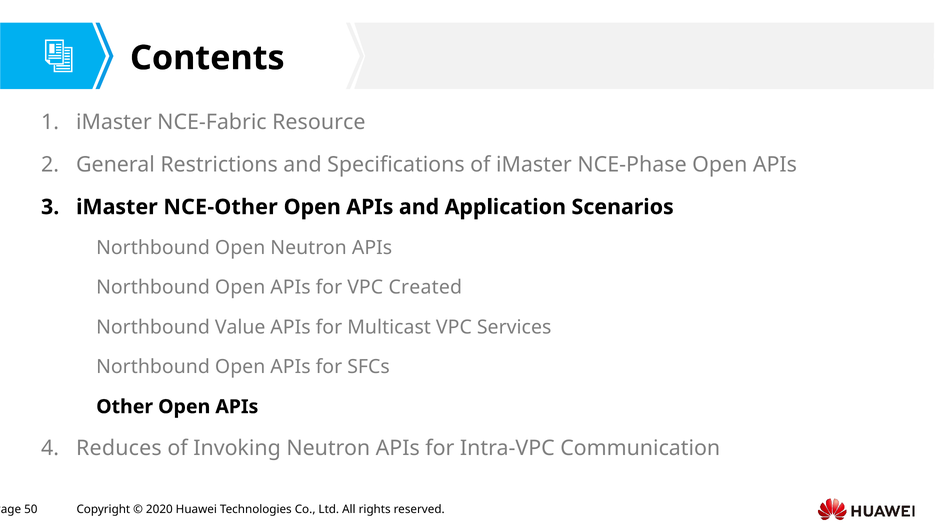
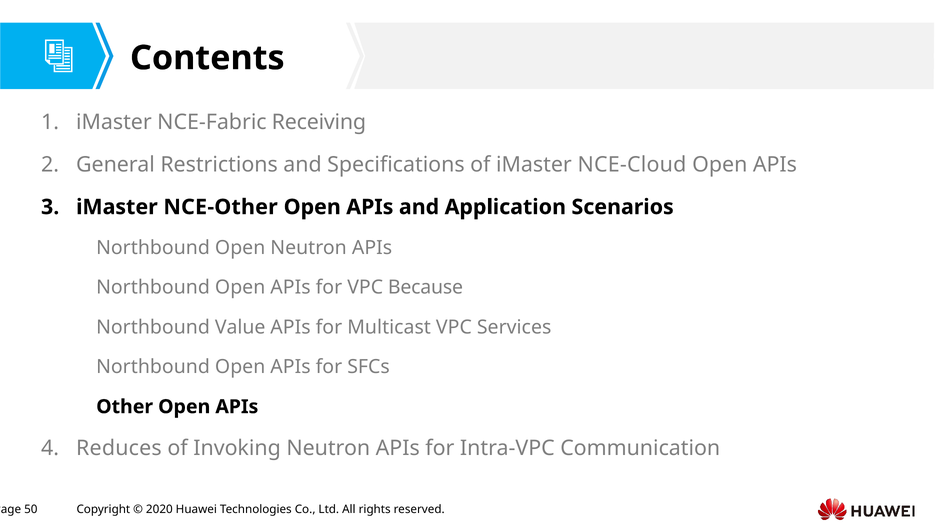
Resource: Resource -> Receiving (319, 122)
NCE-Phase: NCE-Phase -> NCE-Cloud (632, 165)
Created: Created -> Because (426, 288)
